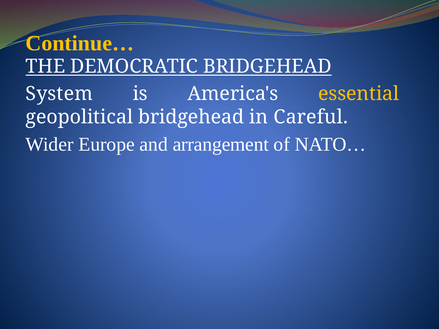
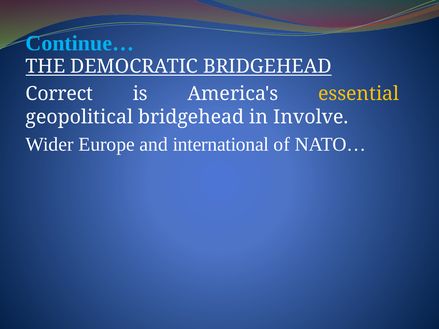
Continue… colour: yellow -> light blue (80, 43)
System: System -> Correct (59, 94)
Careful: Careful -> Involve (311, 117)
arrangement: arrangement -> international (221, 145)
